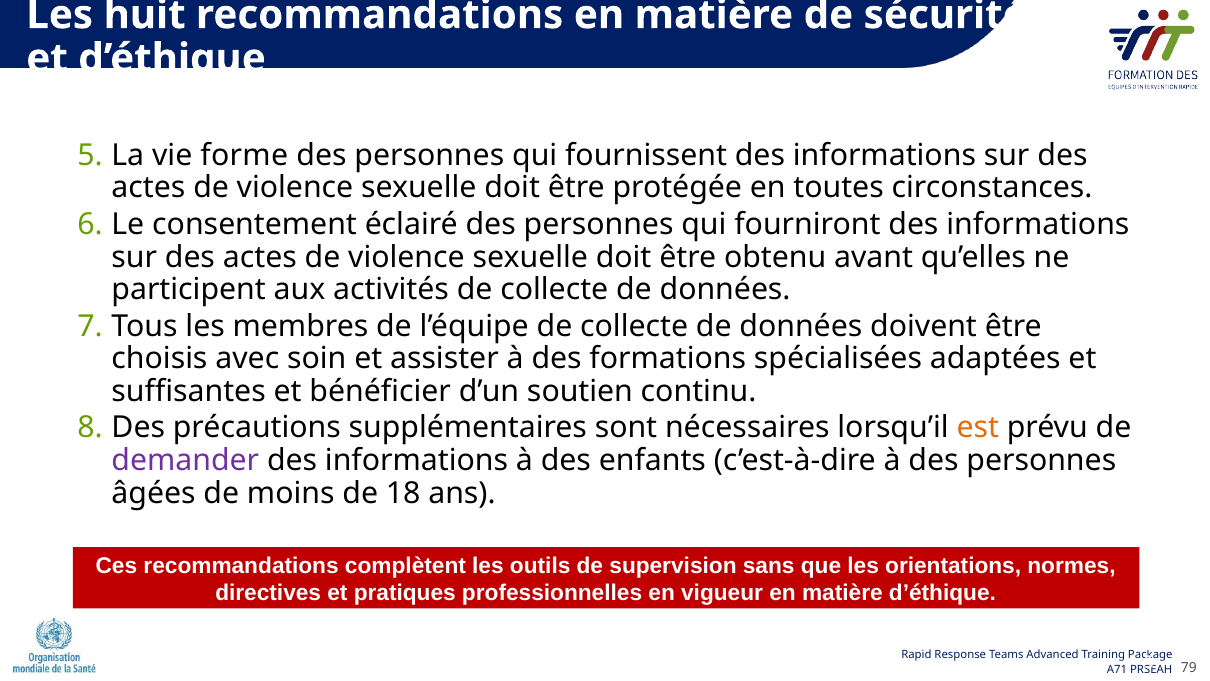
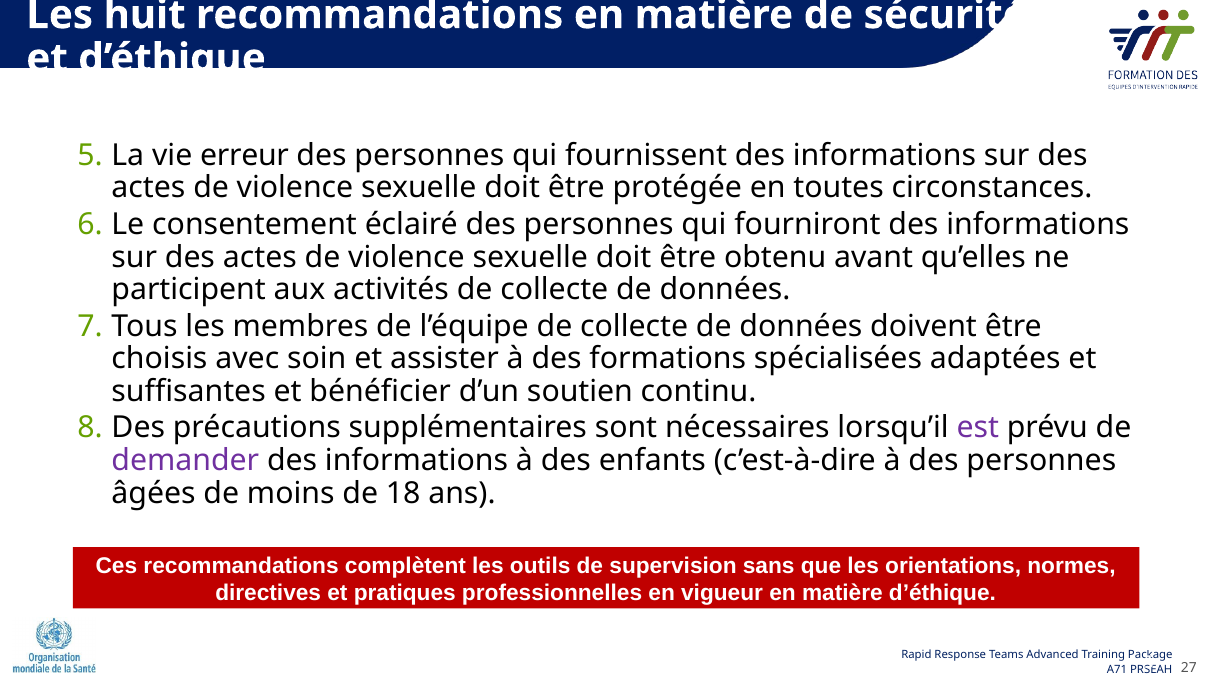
forme: forme -> erreur (245, 155)
est colour: orange -> purple (978, 428)
79: 79 -> 27 (1189, 667)
